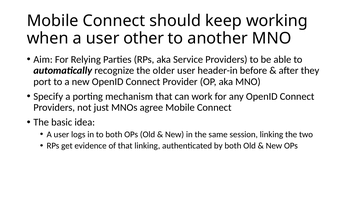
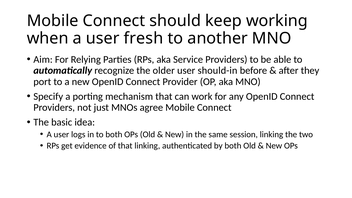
other: other -> fresh (143, 38)
header-in: header-in -> should-in (218, 71)
